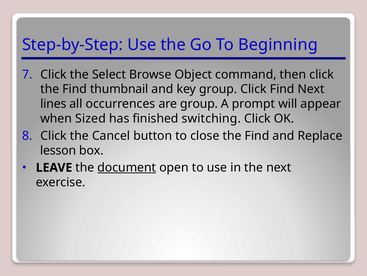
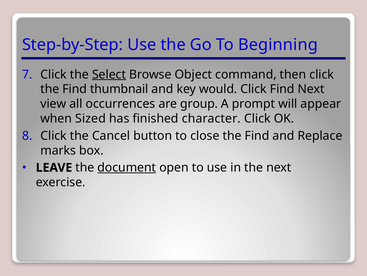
Select underline: none -> present (109, 74)
key group: group -> would (218, 89)
lines: lines -> view (53, 104)
switching: switching -> character (211, 118)
lesson: lesson -> marks (58, 150)
